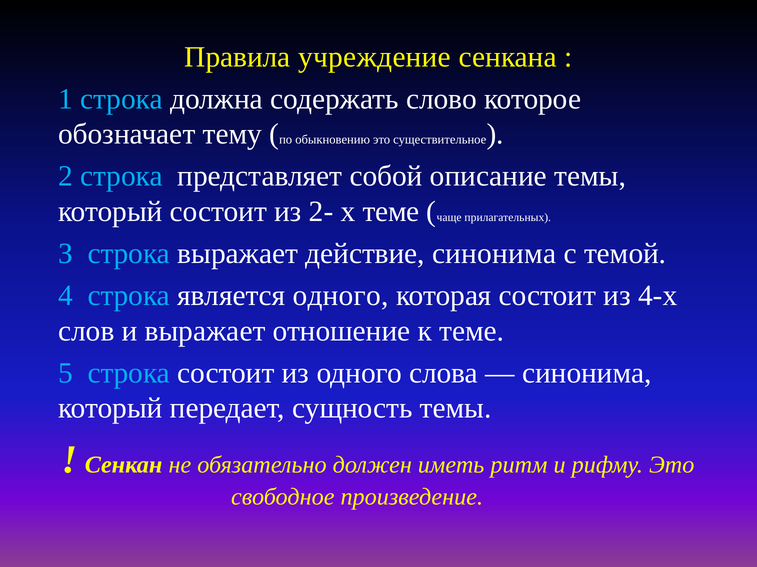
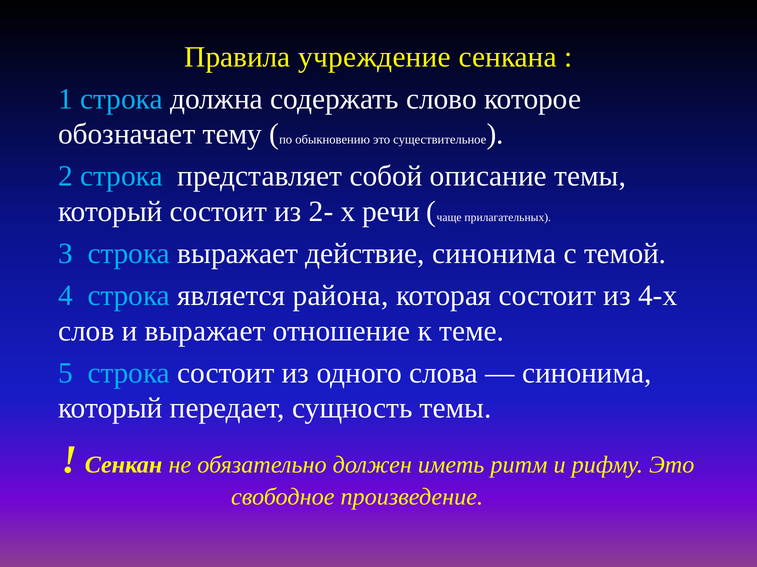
х теме: теме -> речи (391, 212)
является одного: одного -> района (341, 296)
